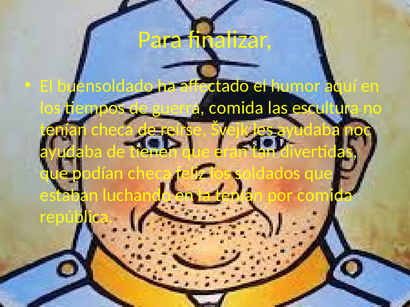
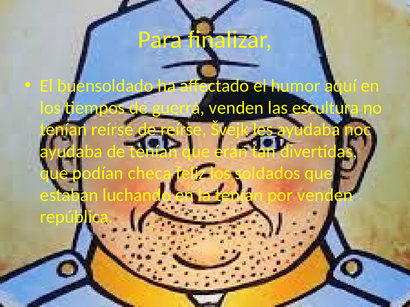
guerra comida: comida -> venden (236, 108)
tenían checa: checa -> reírse (112, 130)
de tienen: tienen -> tenían (154, 152)
por comida: comida -> venden (325, 195)
